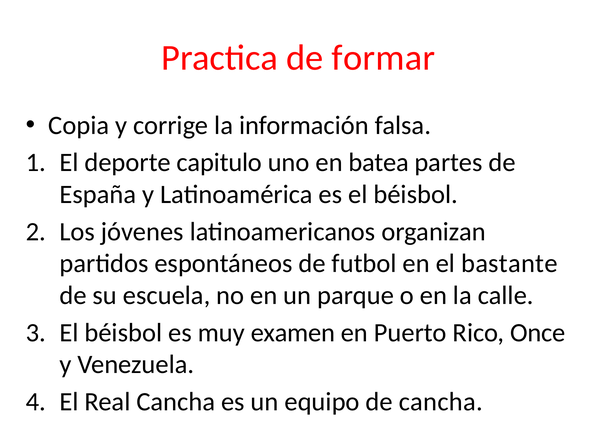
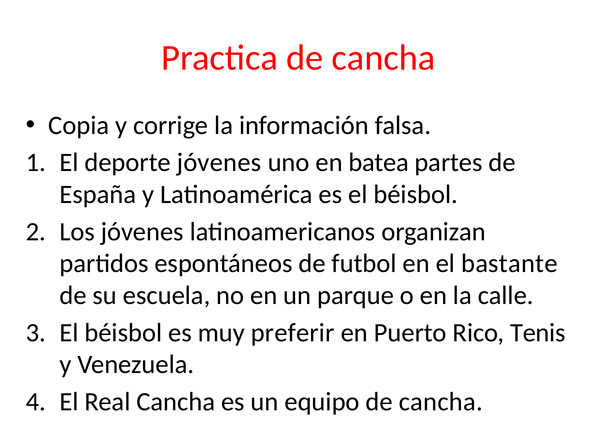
Practica de formar: formar -> cancha (384, 58)
deporte capitulo: capitulo -> jóvenes (219, 162)
examen: examen -> preferir (293, 332)
Once: Once -> Tenis (538, 332)
